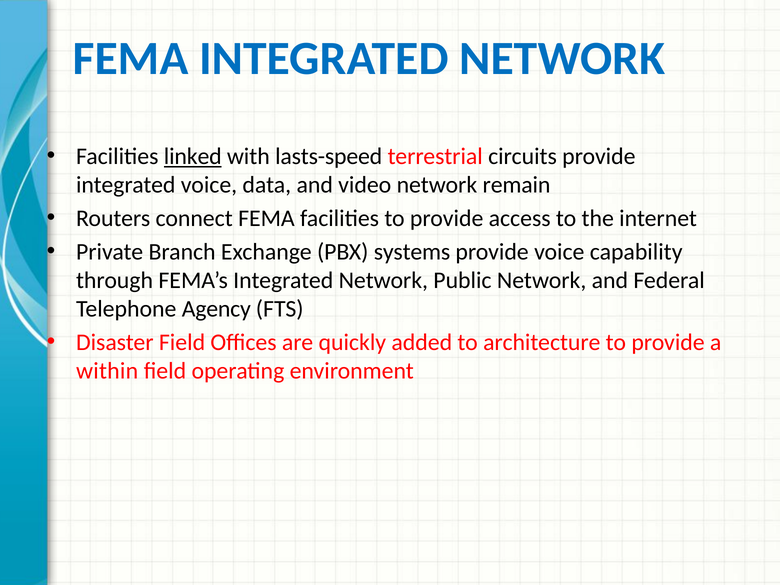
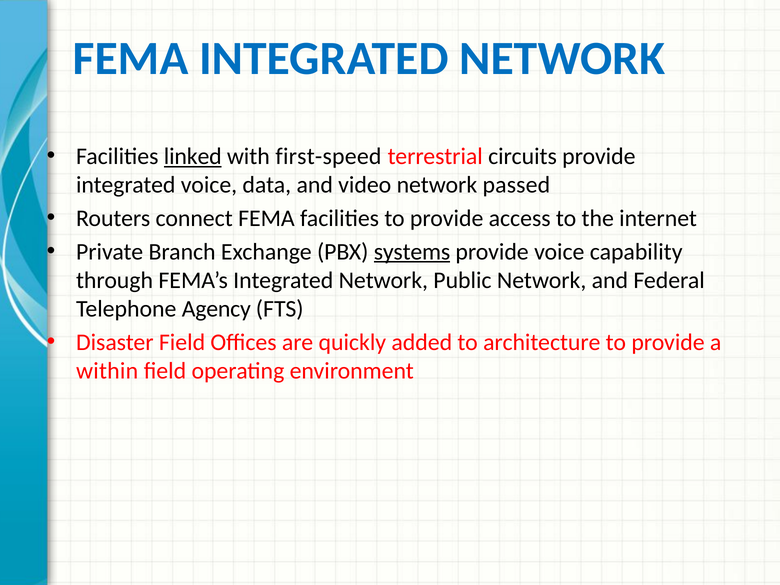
lasts-speed: lasts-speed -> first-speed (328, 156)
remain: remain -> passed (516, 185)
systems underline: none -> present (412, 252)
